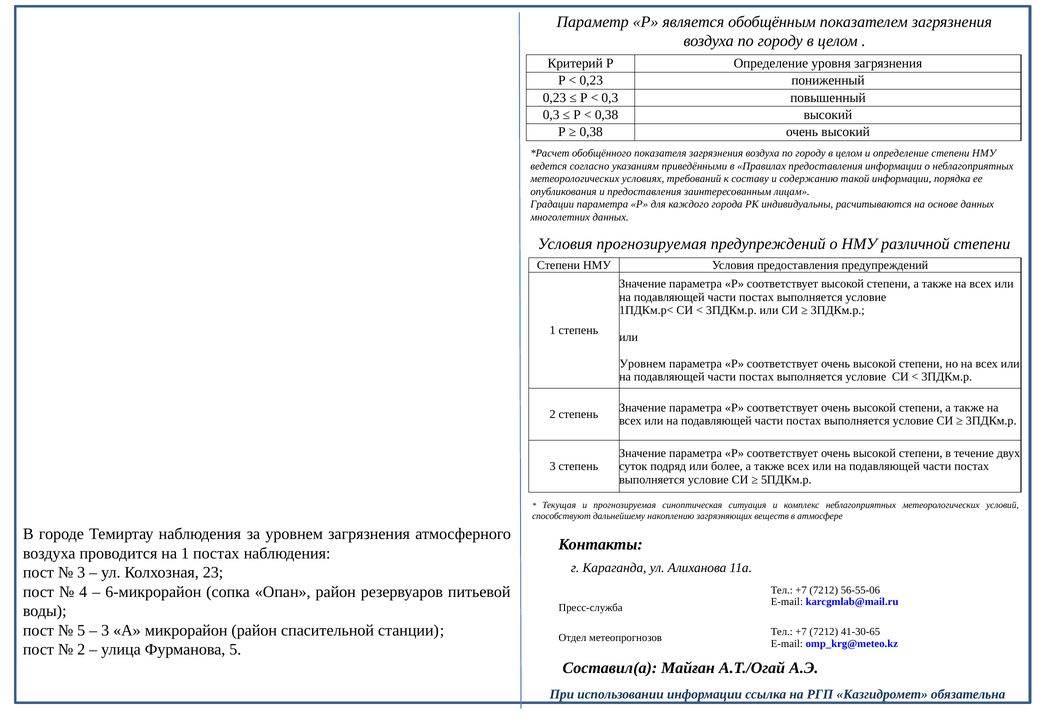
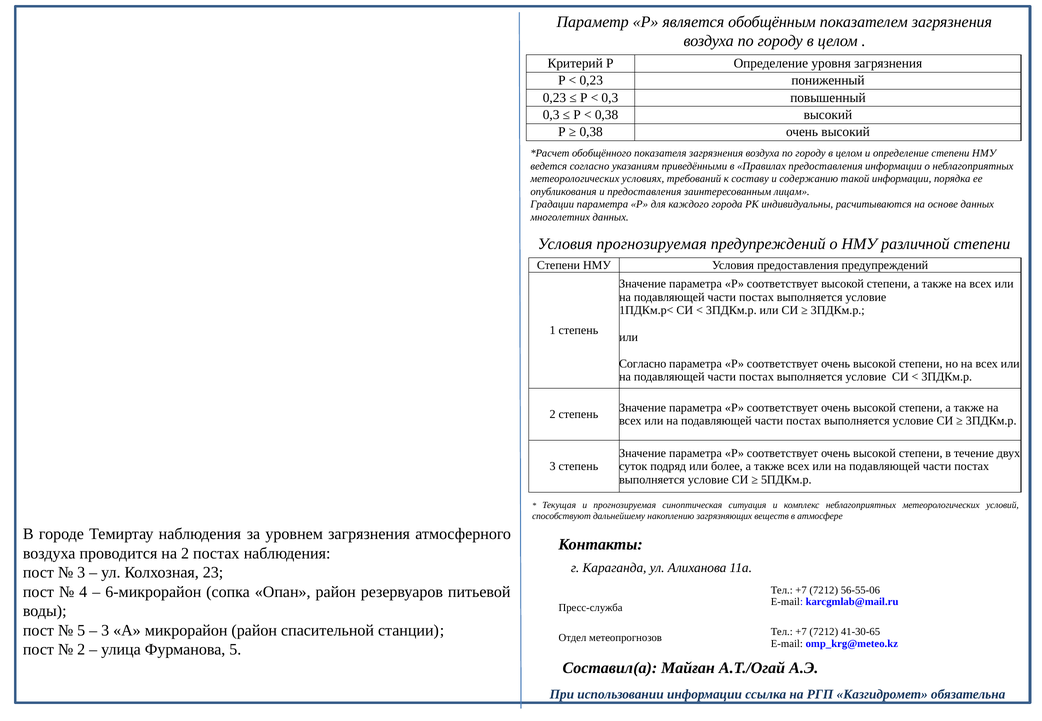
Уровнем: Уровнем -> Согласно (643, 364)
на 1: 1 -> 2 (185, 554)
